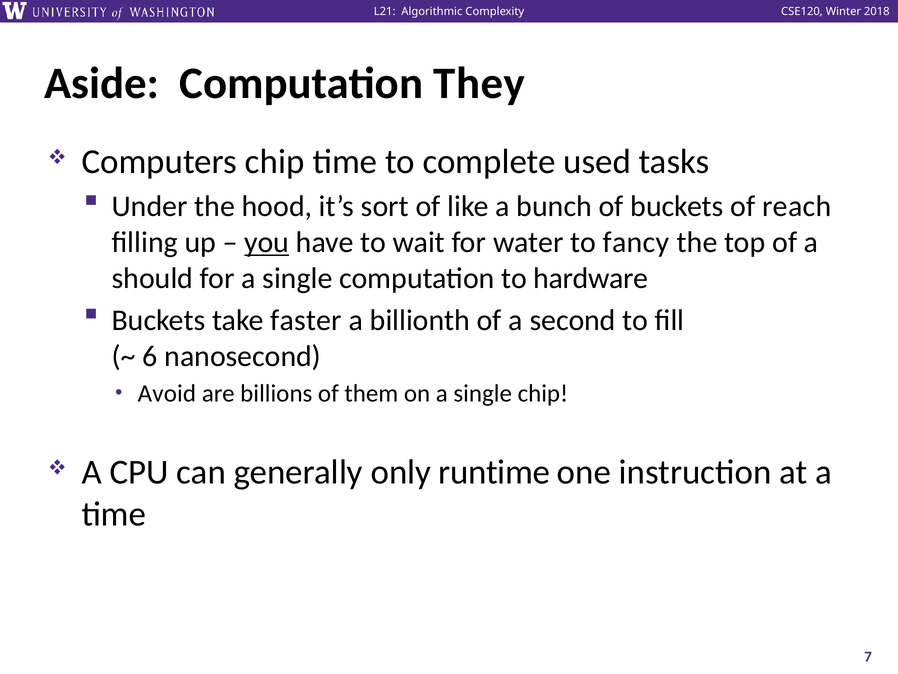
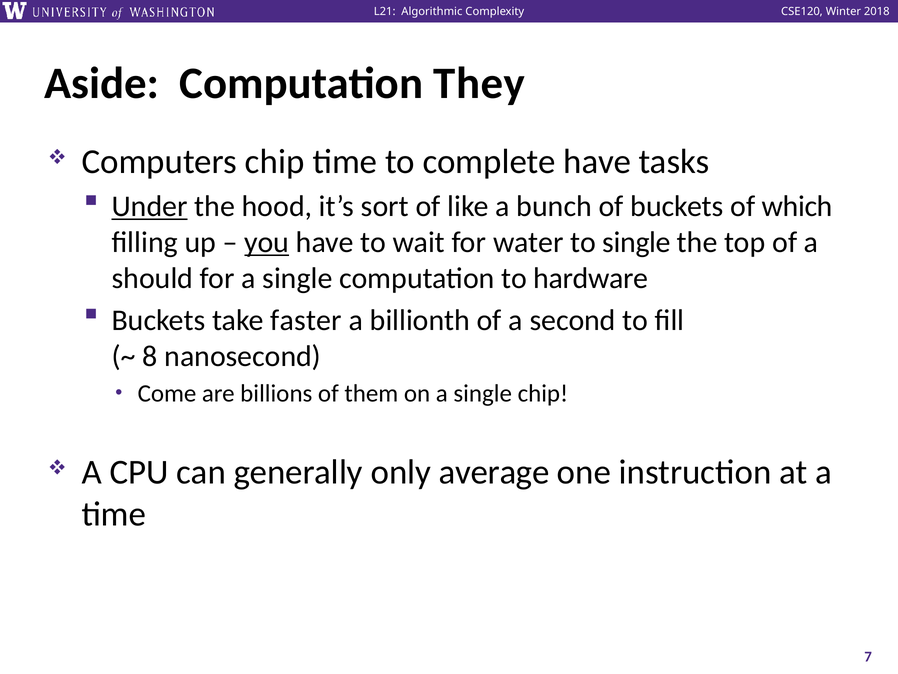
complete used: used -> have (597, 162)
Under underline: none -> present (150, 206)
reach: reach -> which (797, 206)
to fancy: fancy -> single (636, 242)
6: 6 -> 8 (150, 356)
Avoid: Avoid -> Come (167, 393)
runtime: runtime -> average (494, 472)
